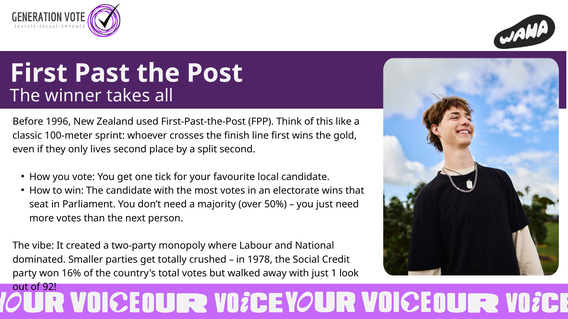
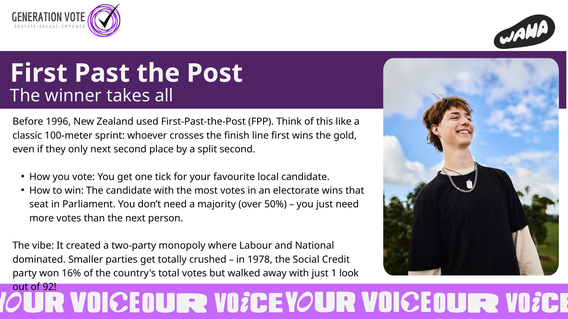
only lives: lives -> next (101, 150)
